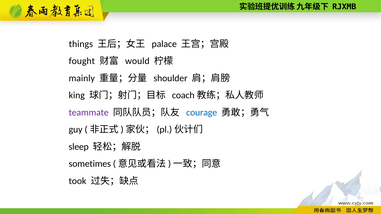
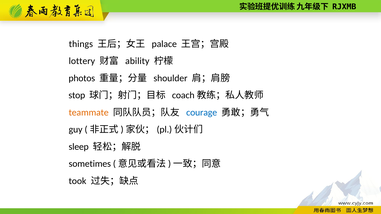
fought: fought -> lottery (82, 61)
would: would -> ability (137, 61)
mainly: mainly -> photos (82, 78)
king: king -> stop (77, 95)
teammate colour: purple -> orange (89, 113)
